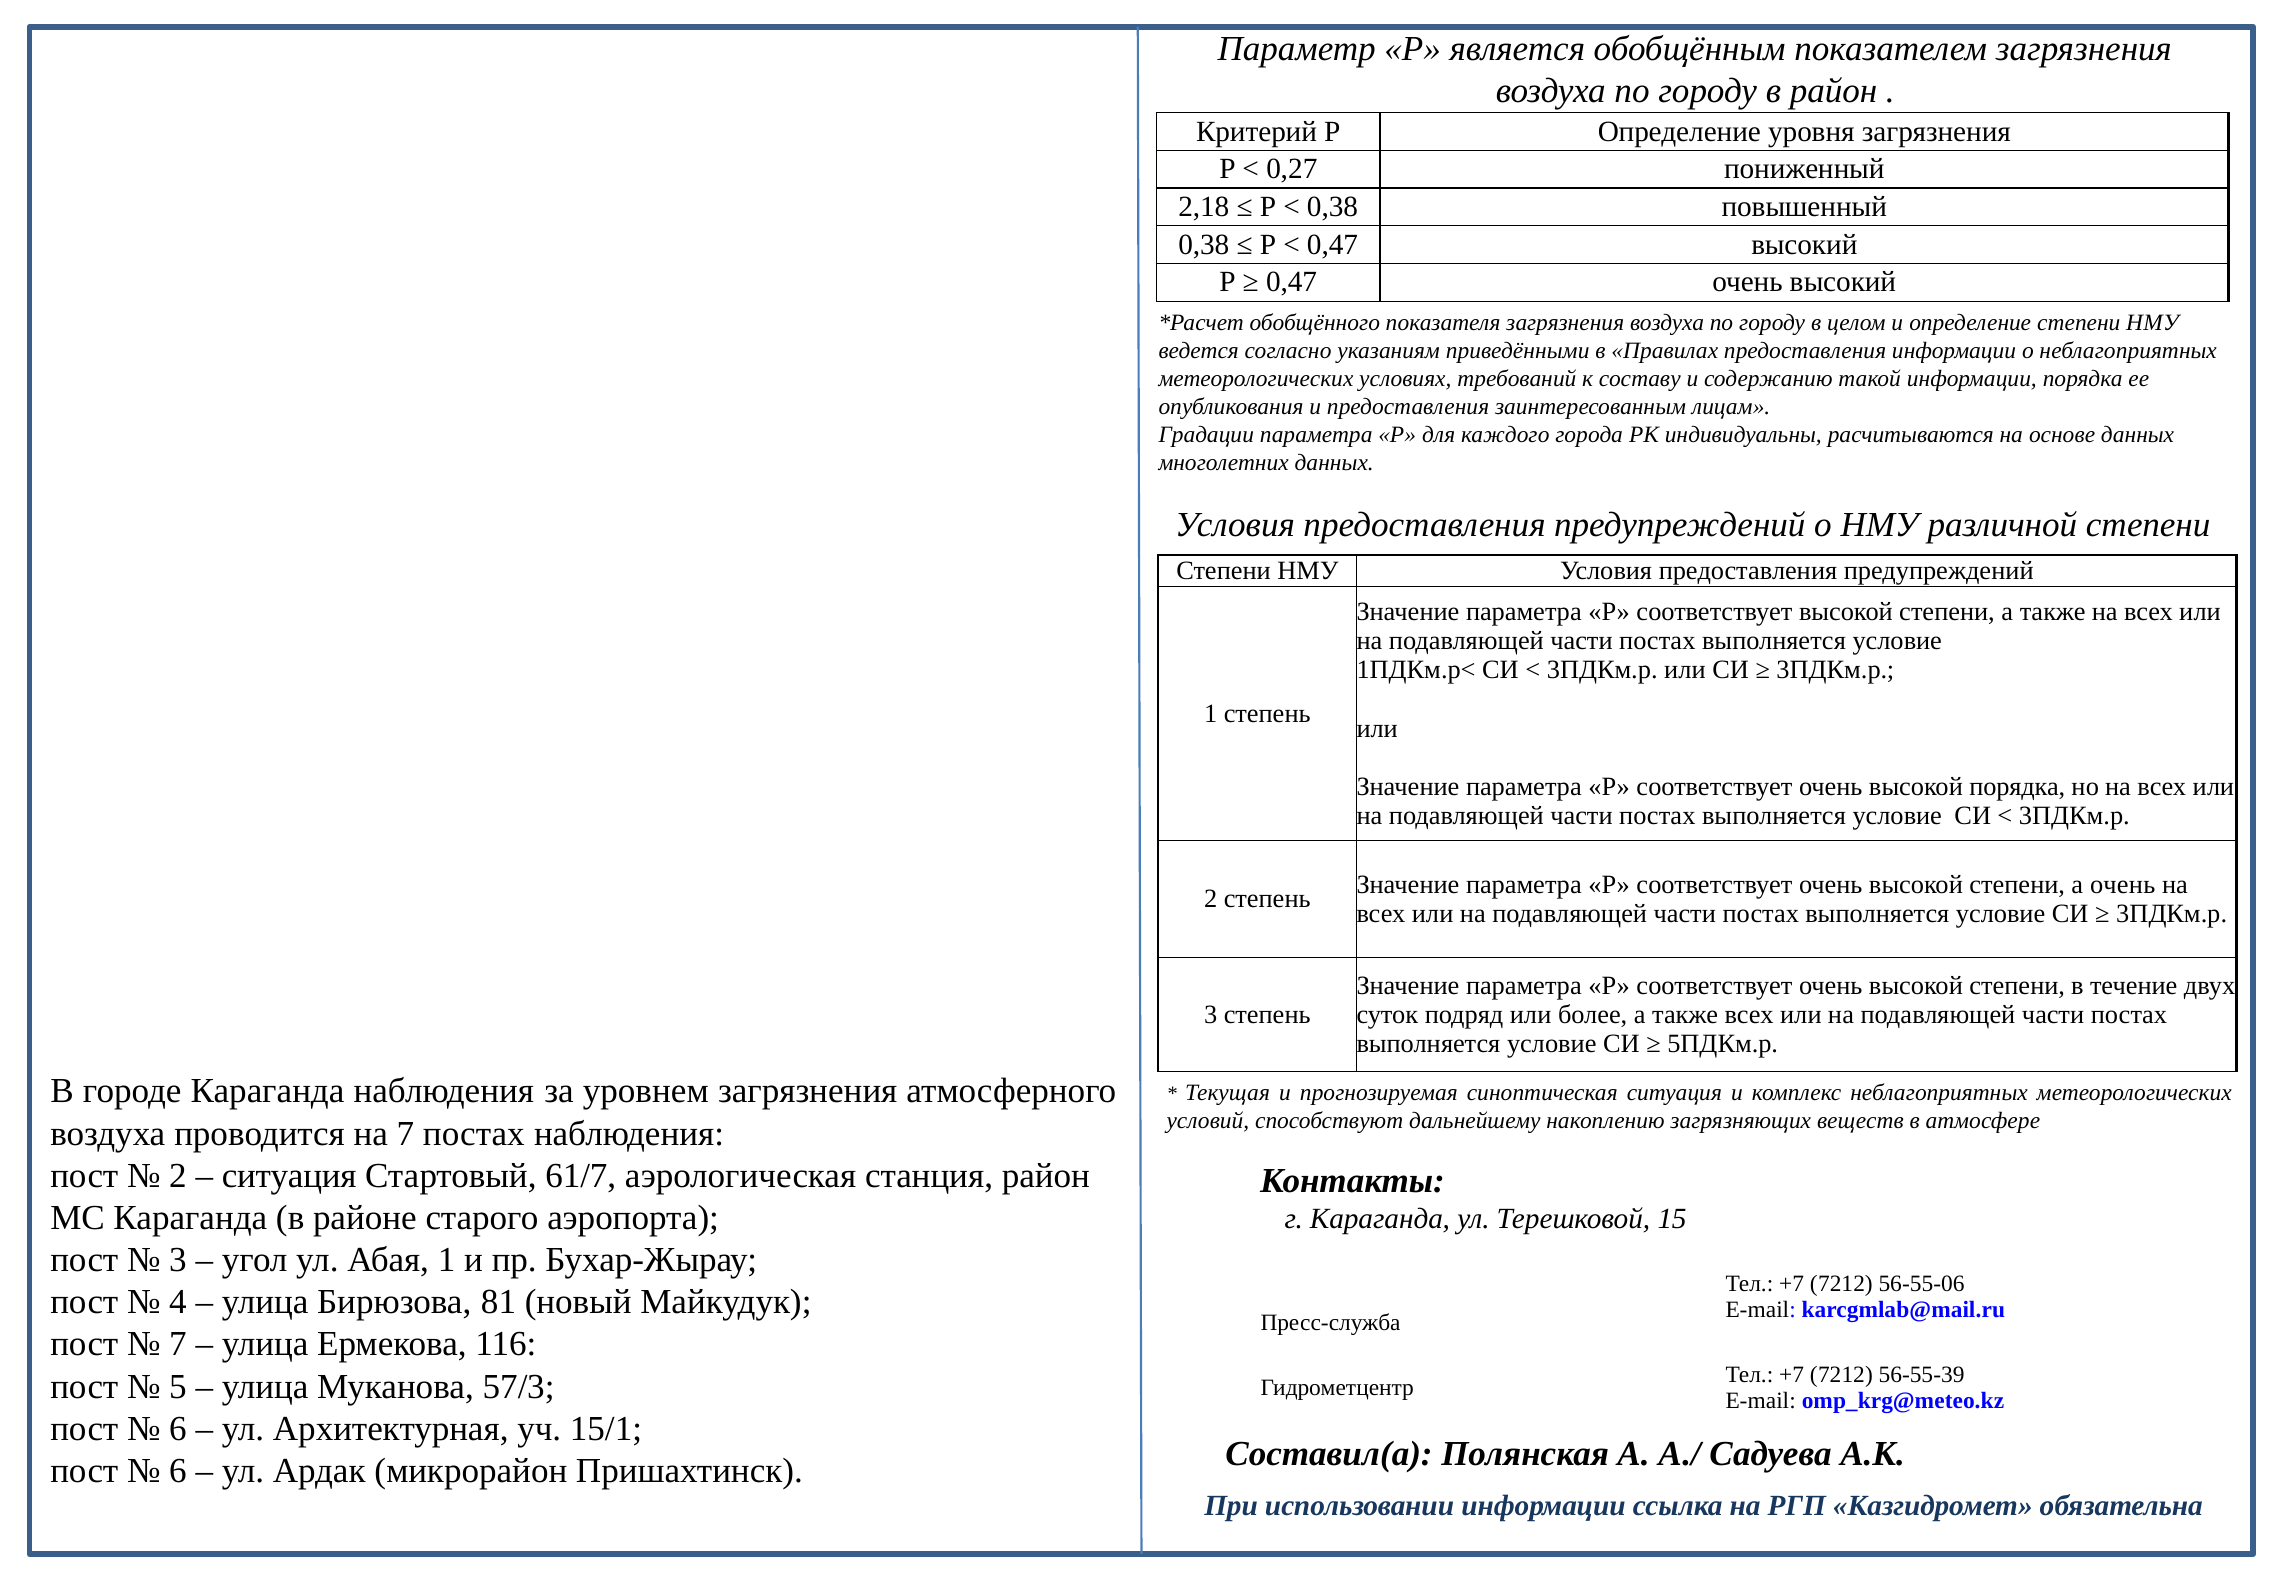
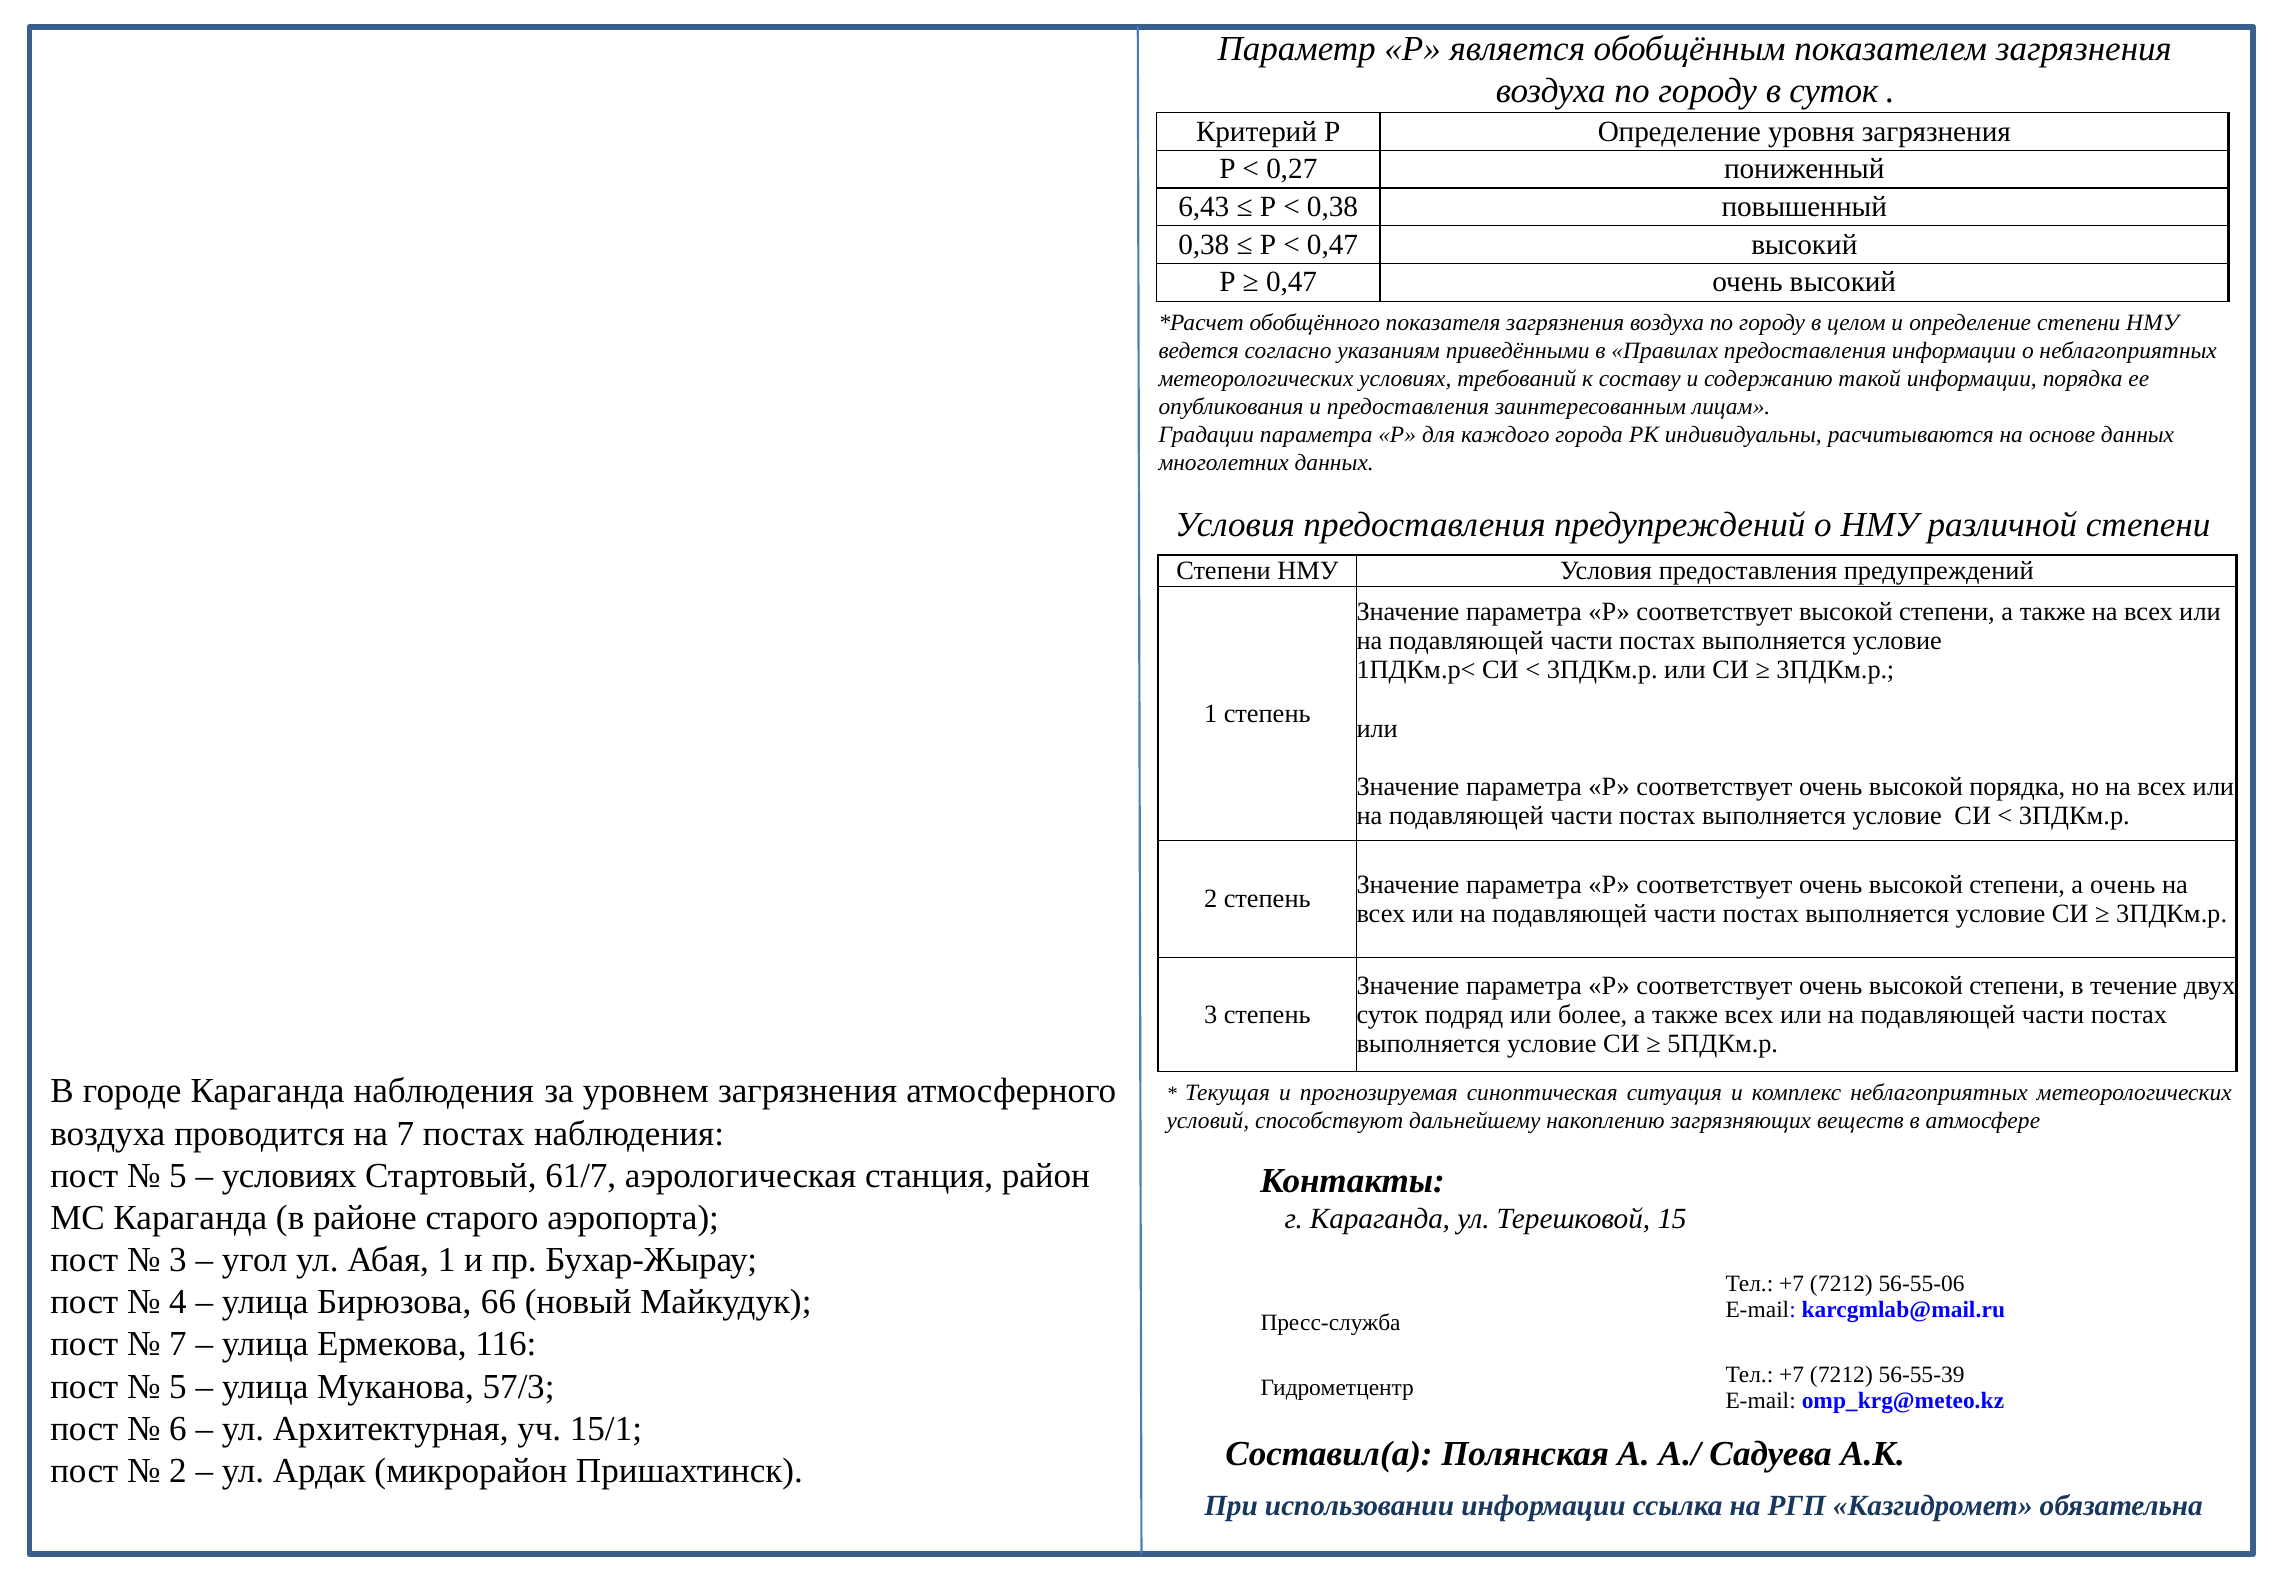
в район: район -> суток (1834, 91)
2,18: 2,18 -> 6,43 (1204, 207)
2: 2 -> 5 (178, 1175)
ситуация: ситуация -> условиях (289, 1175)
81: 81 -> 66 (499, 1302)
6: 6 -> 2 (178, 1470)
